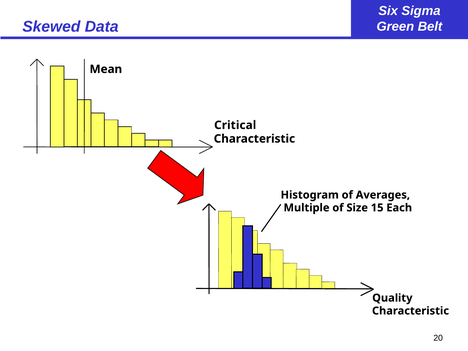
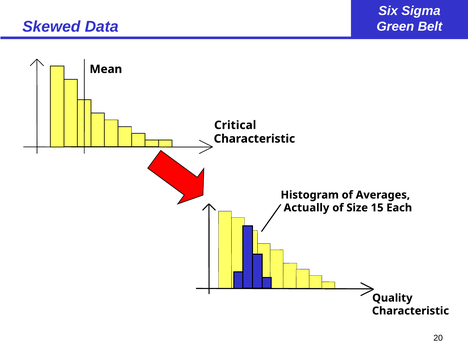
Multiple: Multiple -> Actually (306, 208)
